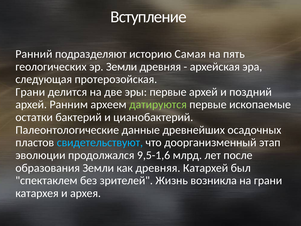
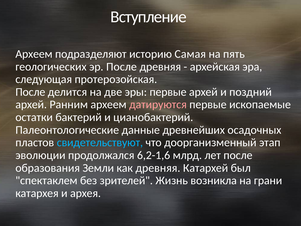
Ранний: Ранний -> Археем (34, 54)
эр Земли: Земли -> После (121, 67)
Грани: Грани -> После (30, 92)
датируются colour: light green -> pink (158, 104)
9,5-1,6: 9,5-1,6 -> 6,2-1,6 (154, 155)
